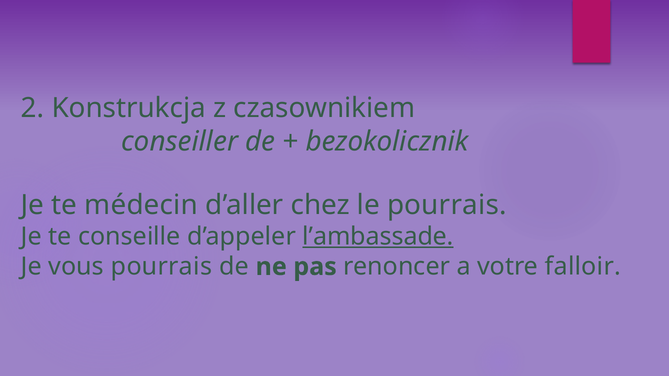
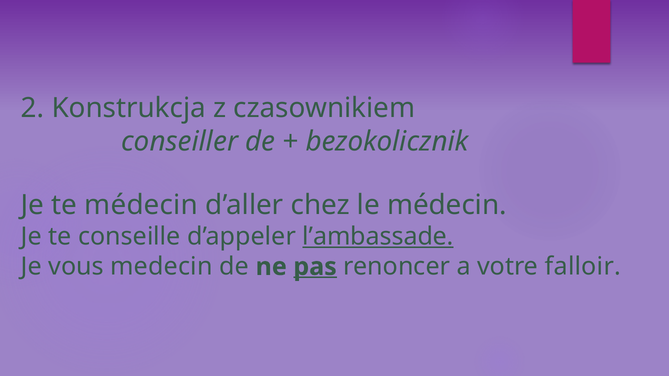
le pourrais: pourrais -> médecin (447, 205)
vous pourrais: pourrais -> medecin (161, 267)
pas underline: none -> present (315, 267)
